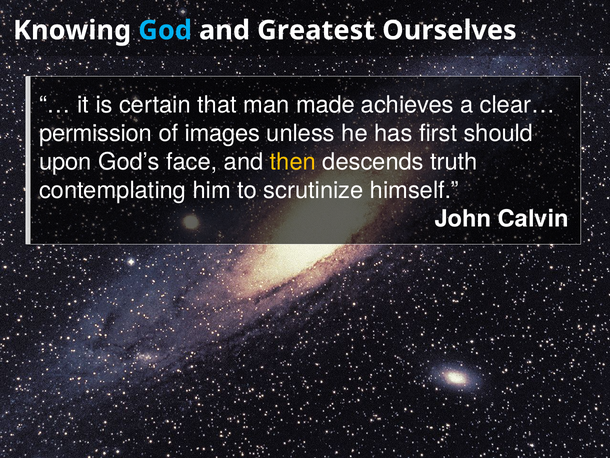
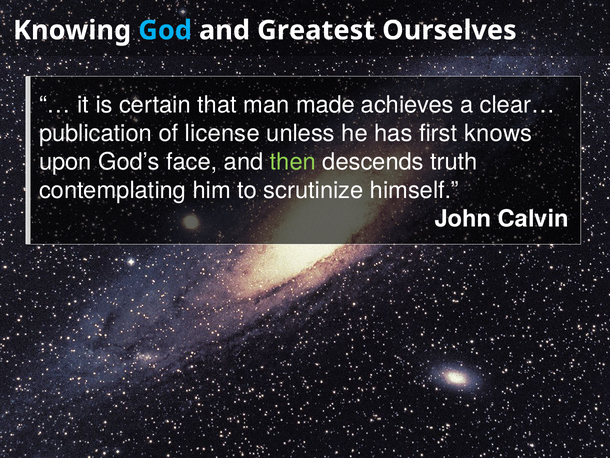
permission: permission -> publication (96, 133)
images: images -> license (222, 133)
should: should -> knows (498, 133)
then colour: yellow -> light green (293, 162)
